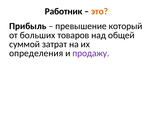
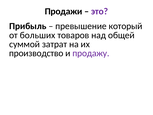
Работник: Работник -> Продажи (64, 11)
это colour: orange -> purple (100, 11)
определения: определения -> производство (36, 53)
